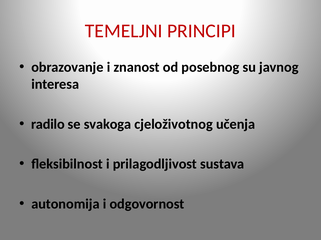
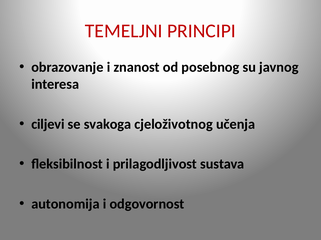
radilo: radilo -> ciljevi (48, 124)
